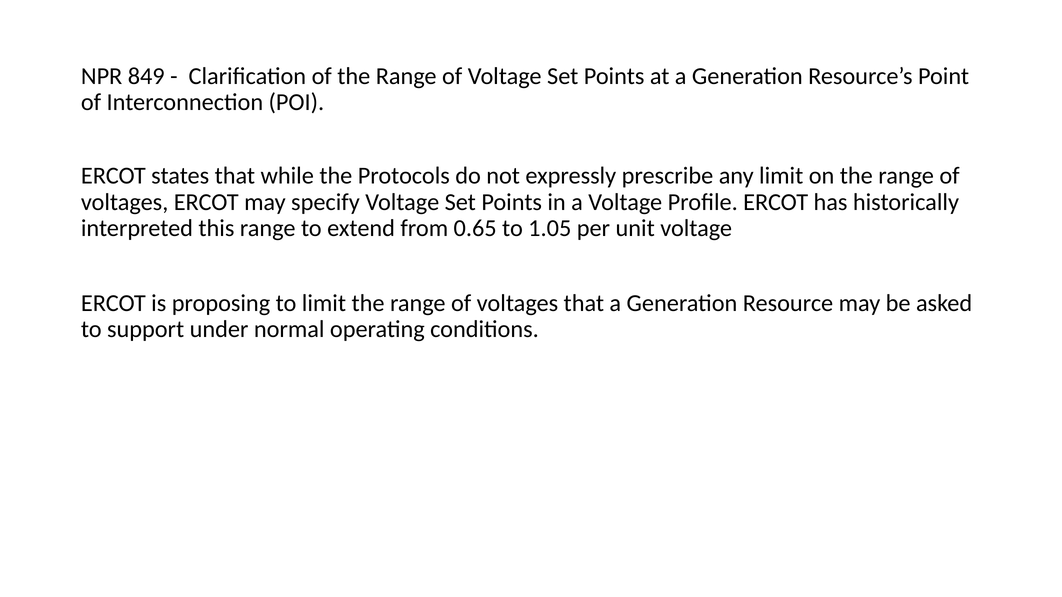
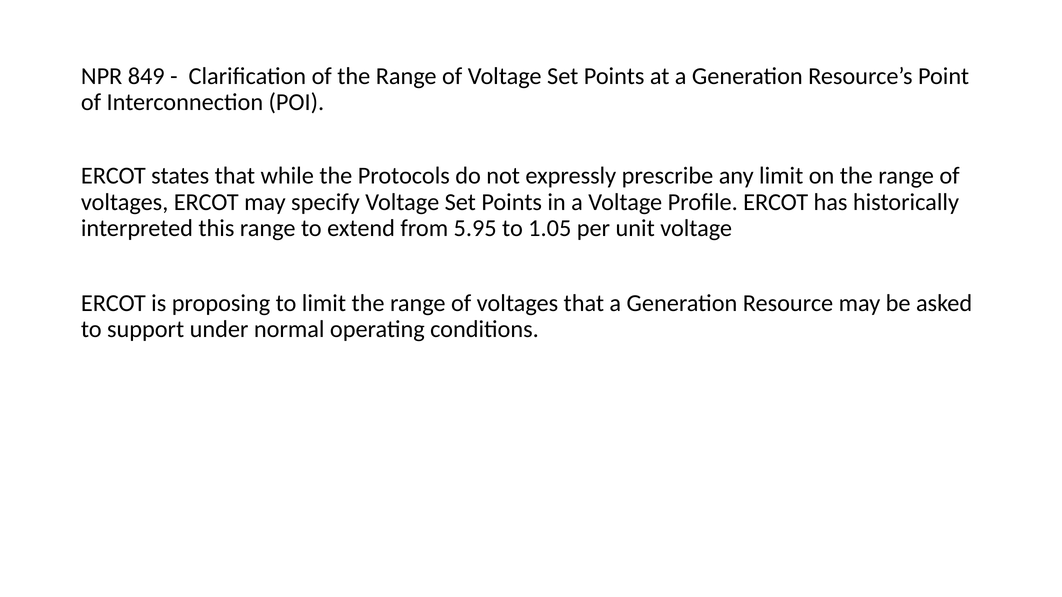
0.65: 0.65 -> 5.95 (475, 229)
